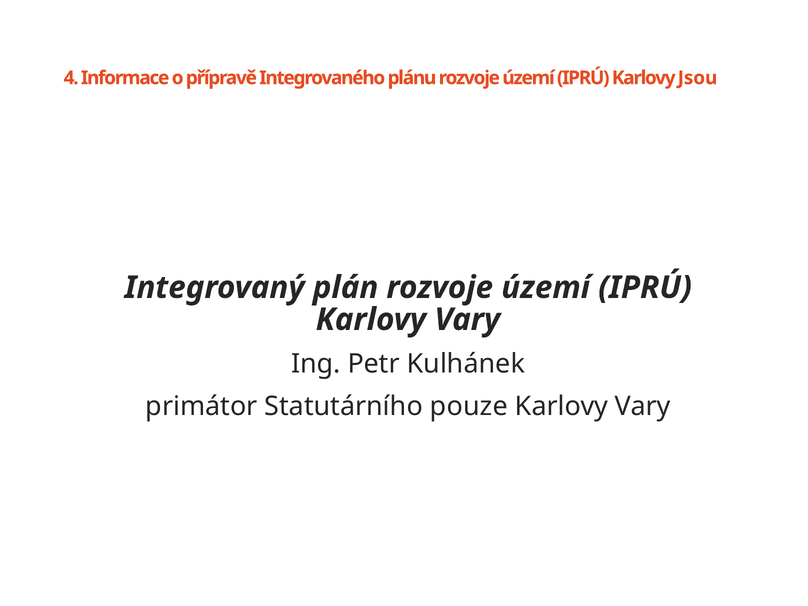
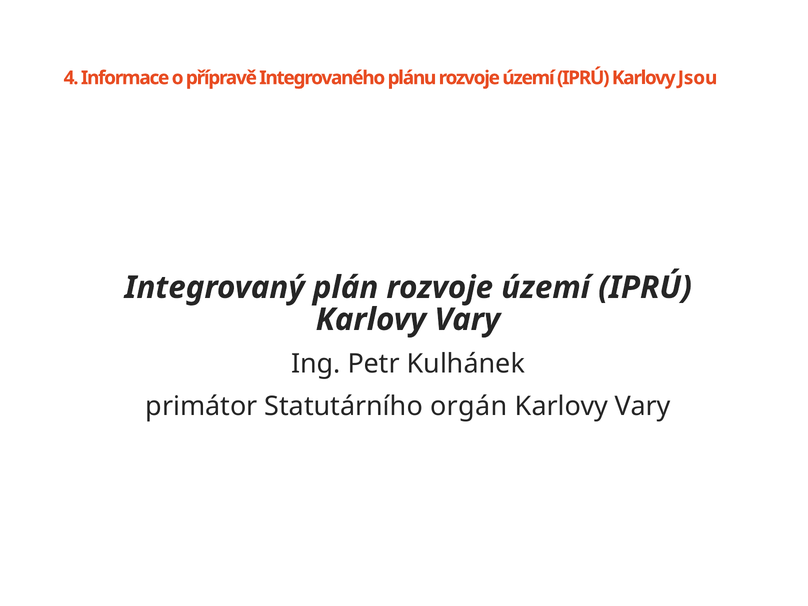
pouze: pouze -> orgán (469, 406)
